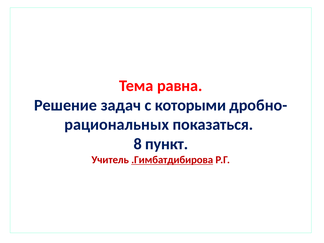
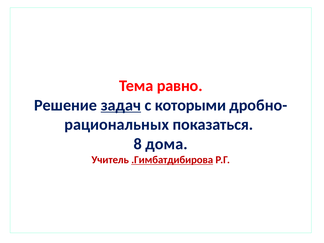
равна: равна -> равно (180, 86)
задач underline: none -> present (121, 105)
пункт: пункт -> дома (167, 144)
